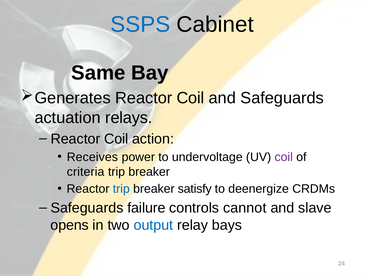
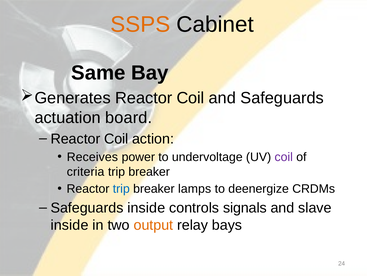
SSPS colour: blue -> orange (140, 25)
relays: relays -> board (129, 117)
satisfy: satisfy -> lamps (195, 188)
Safeguards failure: failure -> inside (146, 207)
cannot: cannot -> signals (245, 207)
opens: opens -> inside (70, 224)
output colour: blue -> orange (153, 224)
